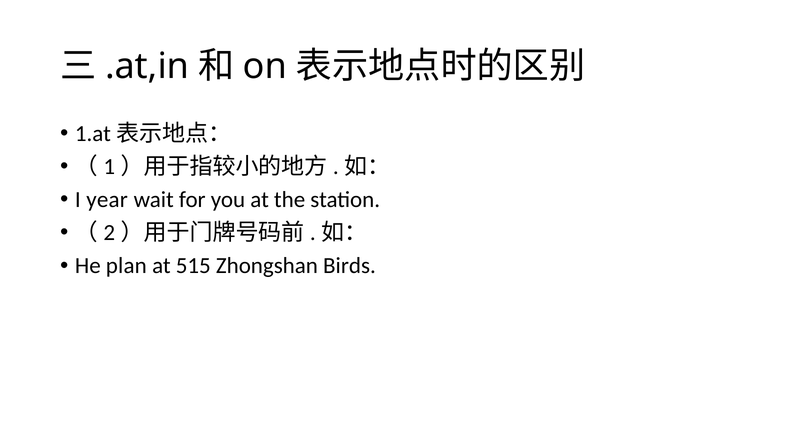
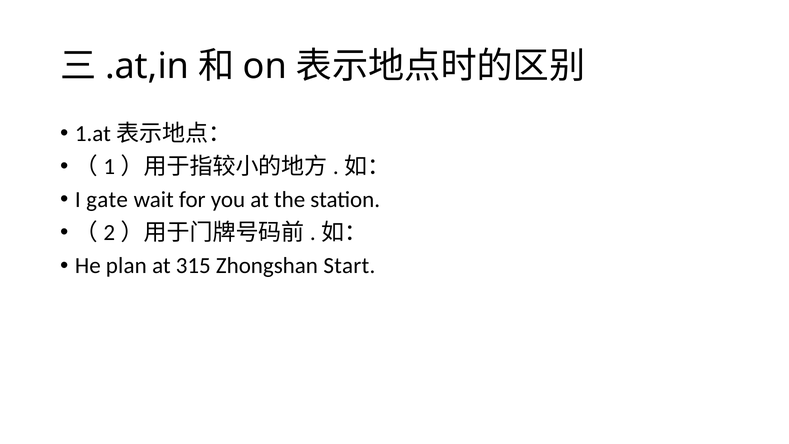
year: year -> gate (107, 200)
515: 515 -> 315 (193, 266)
Birds: Birds -> Start (349, 266)
